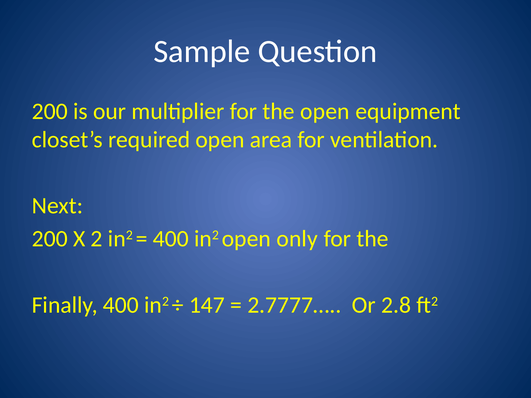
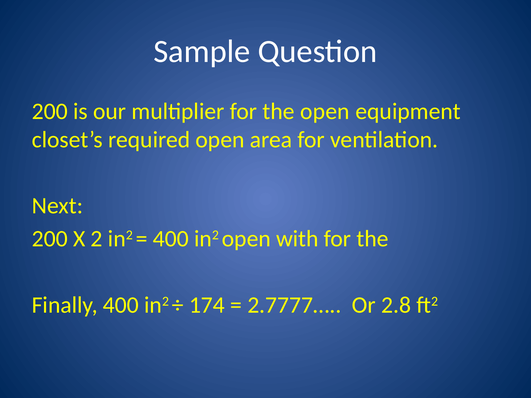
only: only -> with (297, 239)
147: 147 -> 174 (207, 305)
